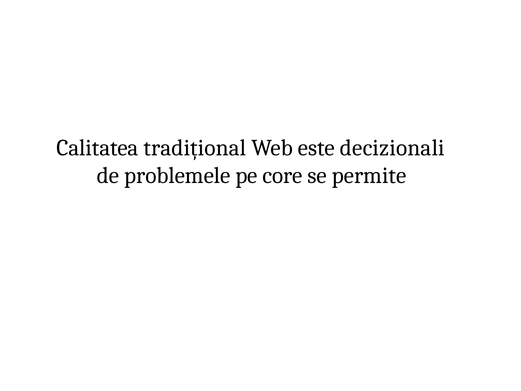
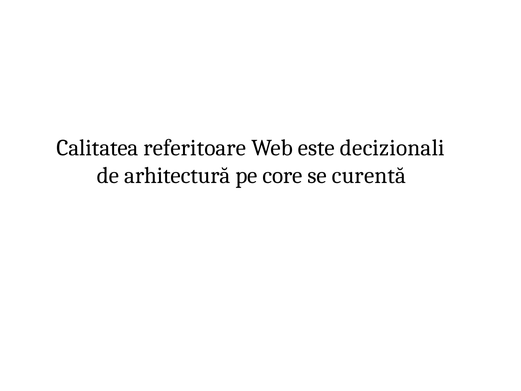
tradițional: tradițional -> referitoare (195, 148)
problemele: problemele -> arhitectură (177, 176)
permite: permite -> curentă (369, 176)
